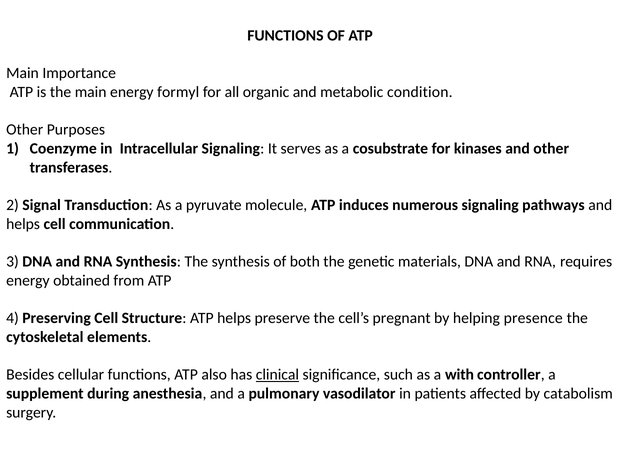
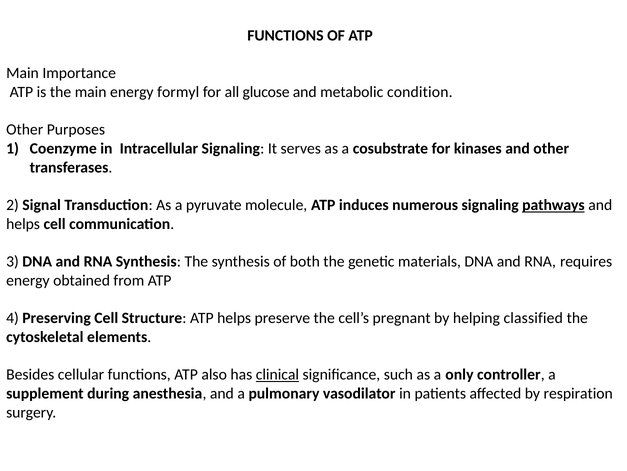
organic: organic -> glucose (266, 92)
pathways underline: none -> present (553, 205)
presence: presence -> classified (533, 318)
with: with -> only (459, 374)
catabolism: catabolism -> respiration (578, 393)
